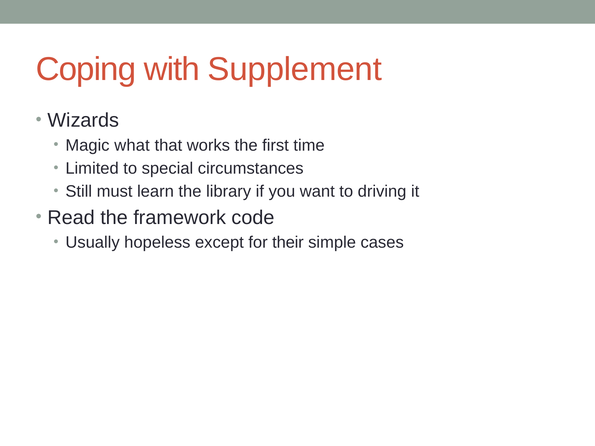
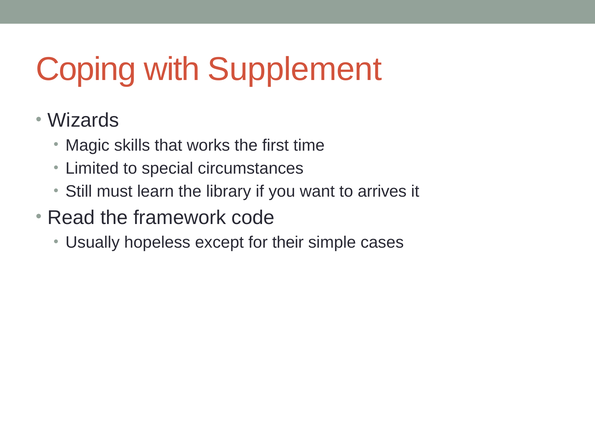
what: what -> skills (132, 145)
driving: driving -> arrives (382, 192)
